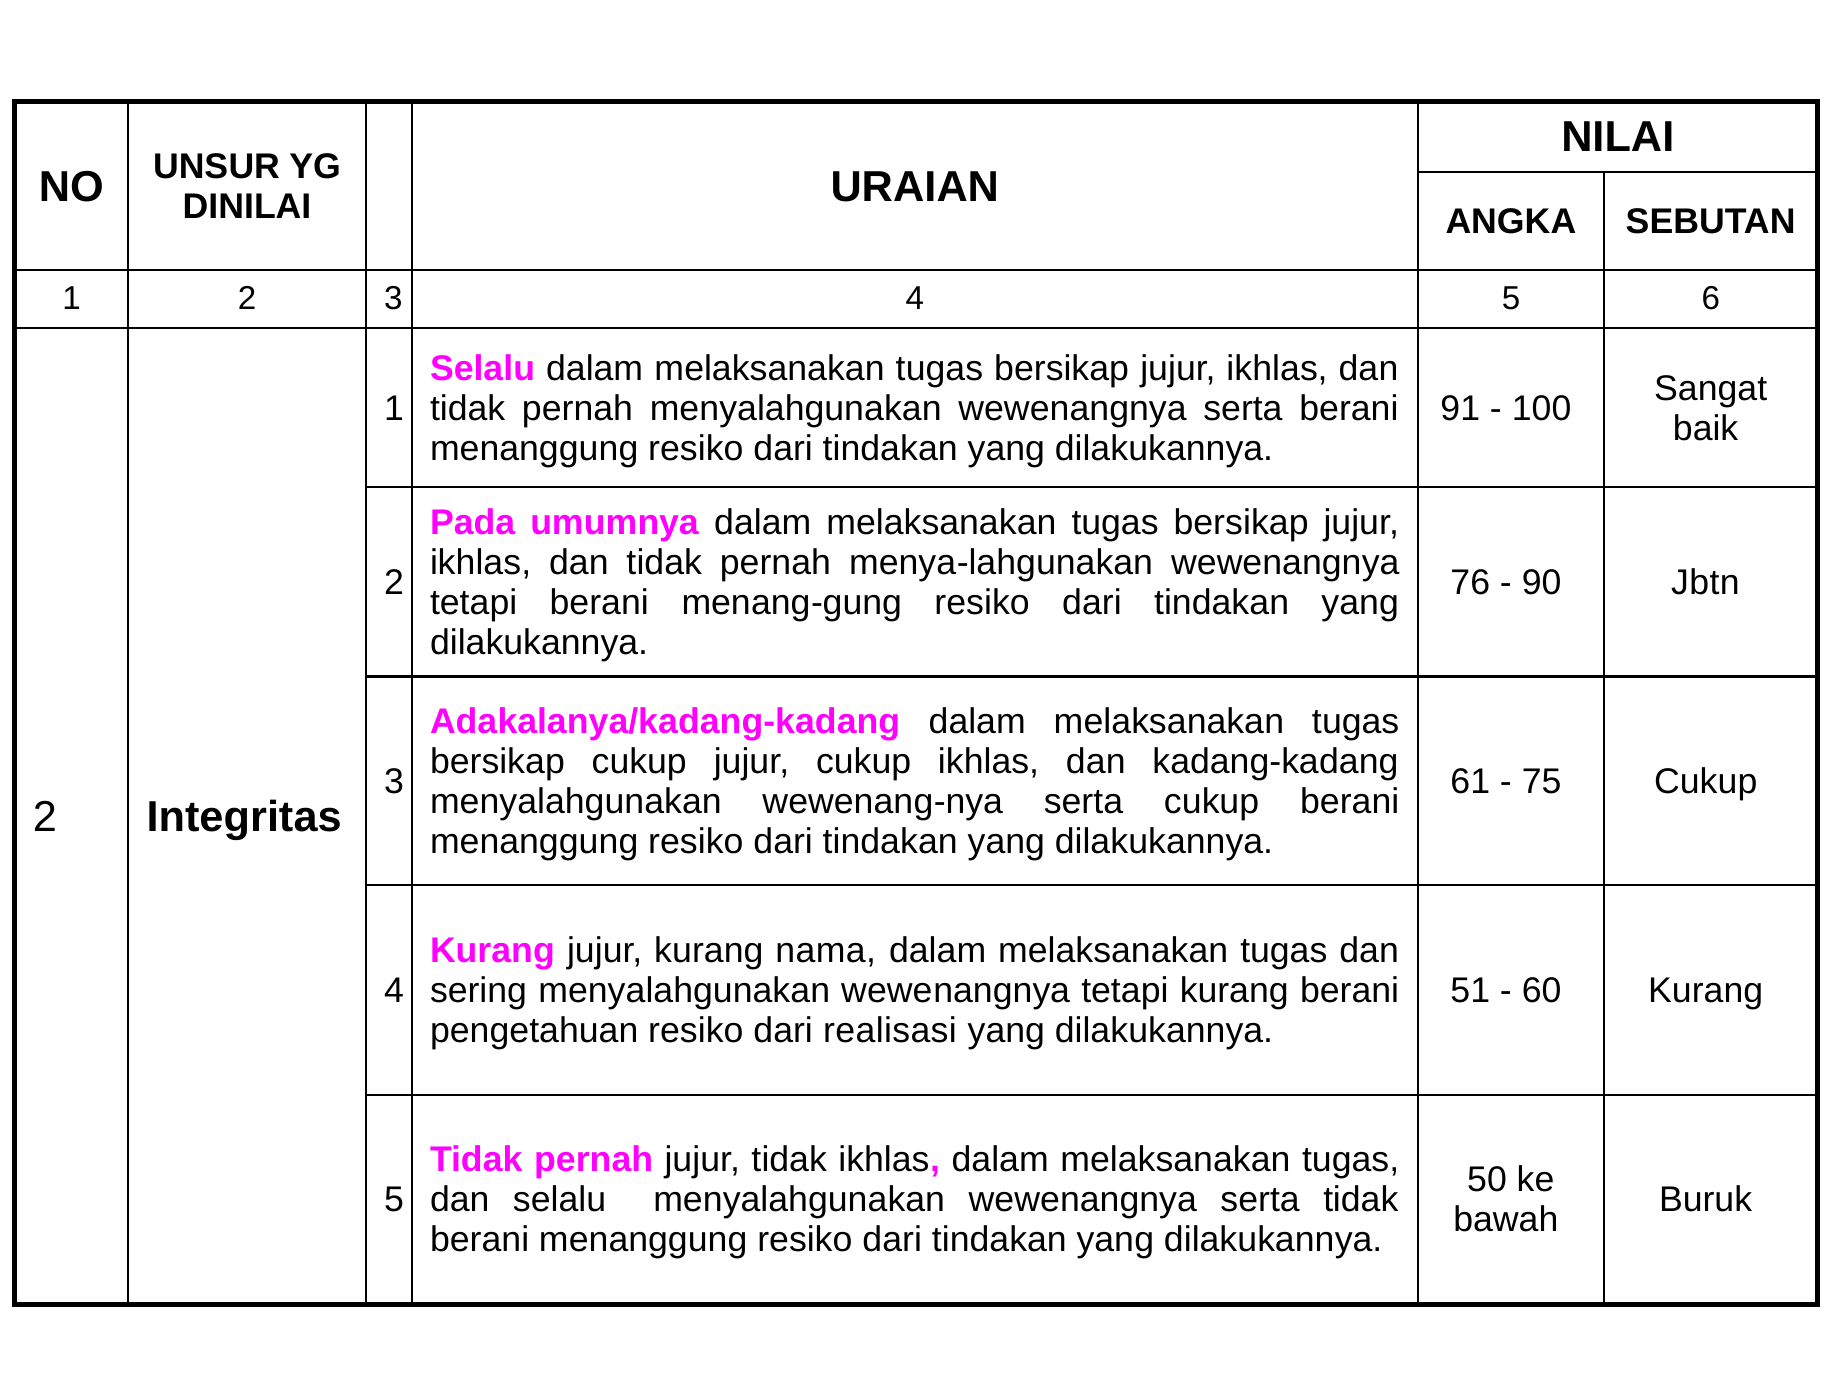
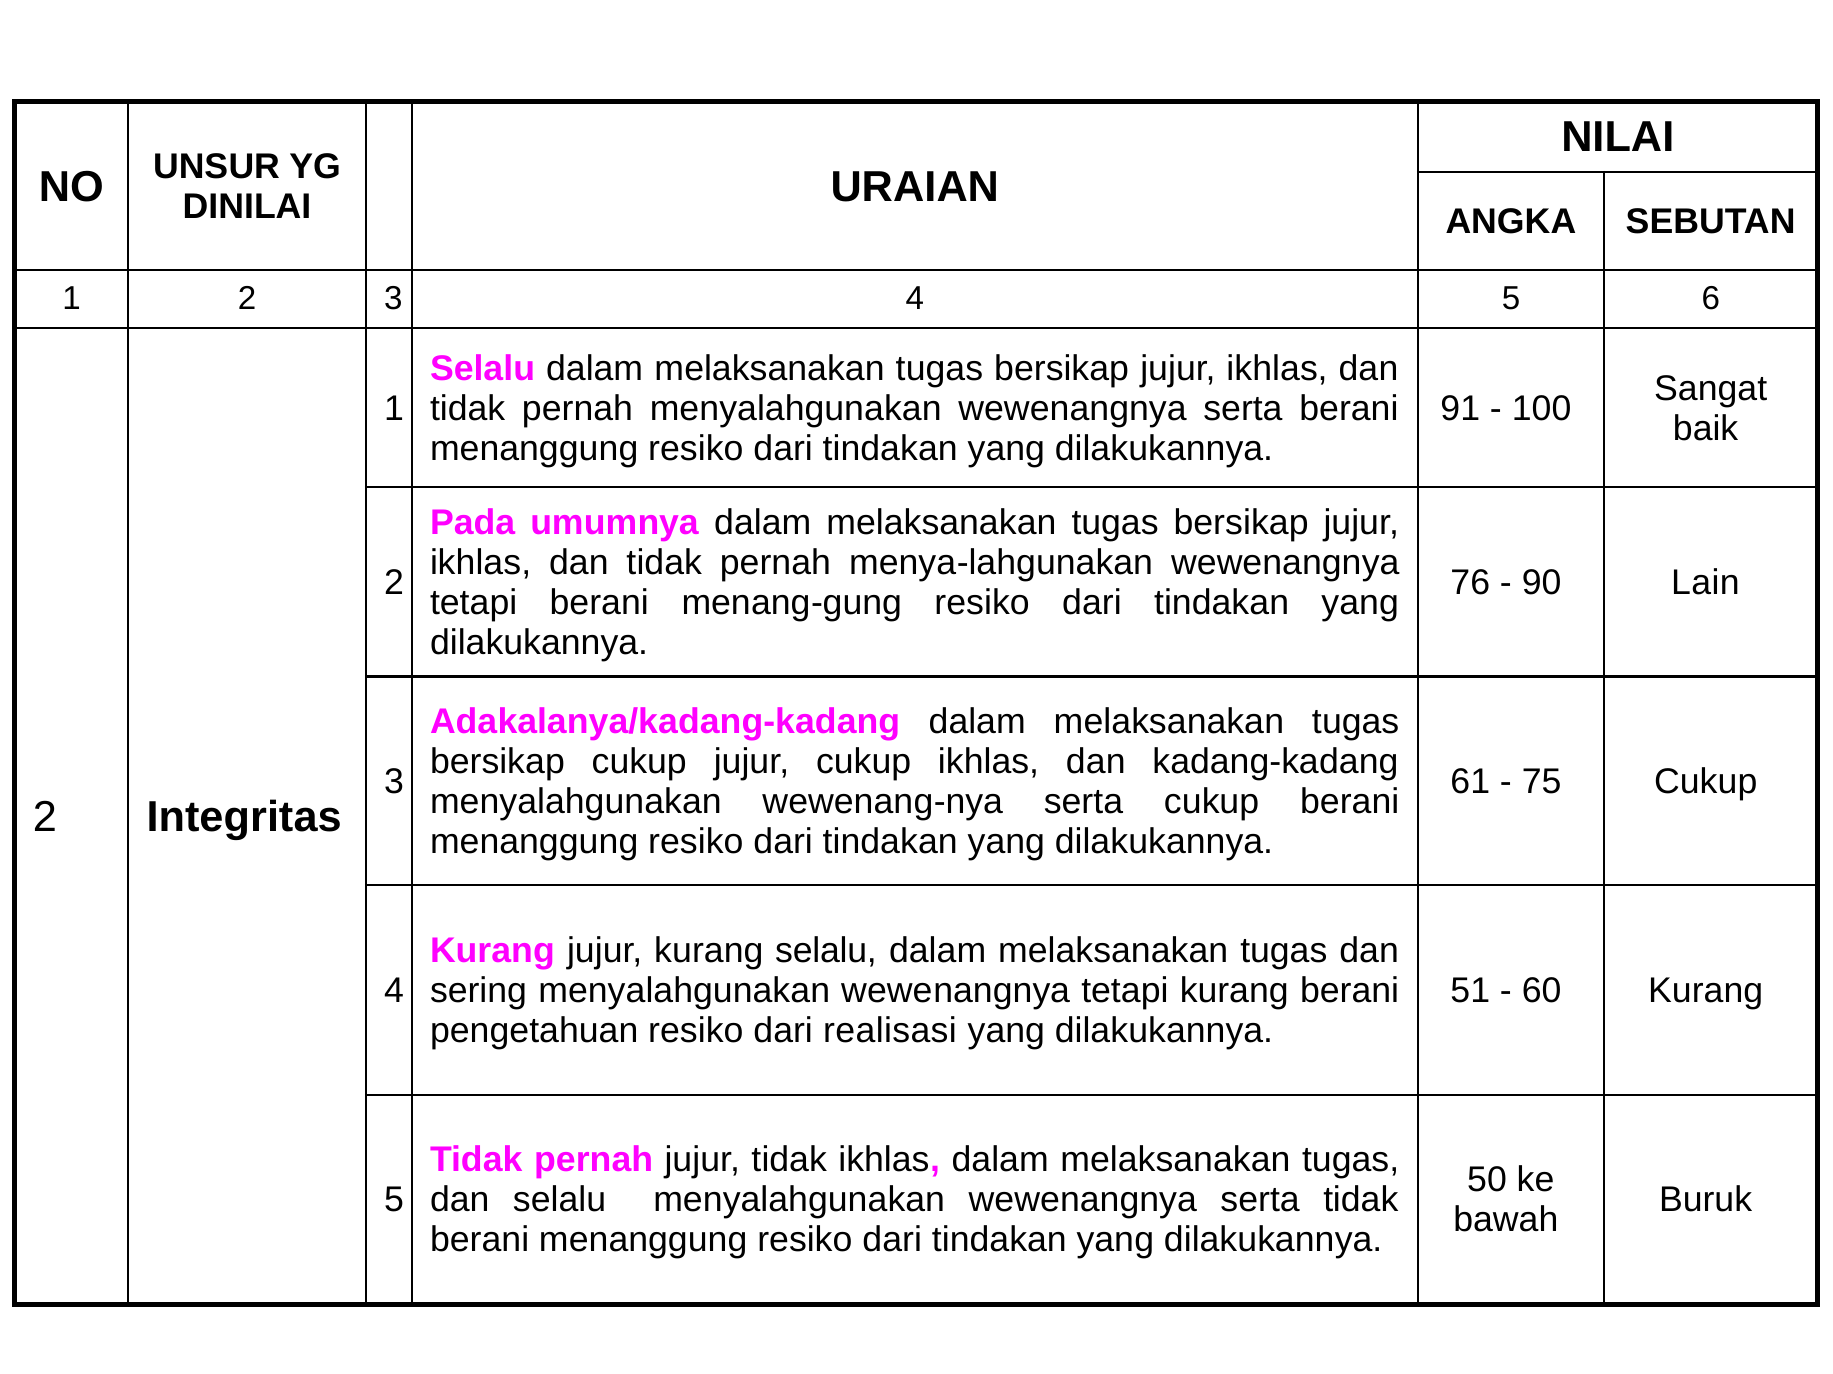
Jbtn: Jbtn -> Lain (1705, 583)
kurang nama: nama -> selalu (826, 951)
